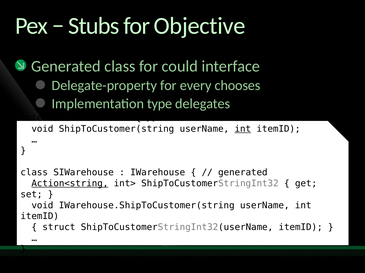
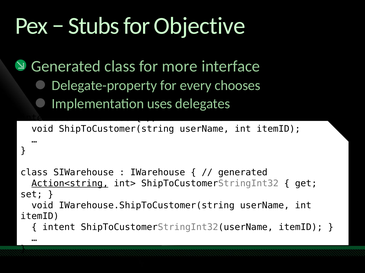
could: could -> more (180, 66)
type: type -> uses (160, 104)
int underline: present -> none (243, 129)
struct: struct -> intent (59, 228)
